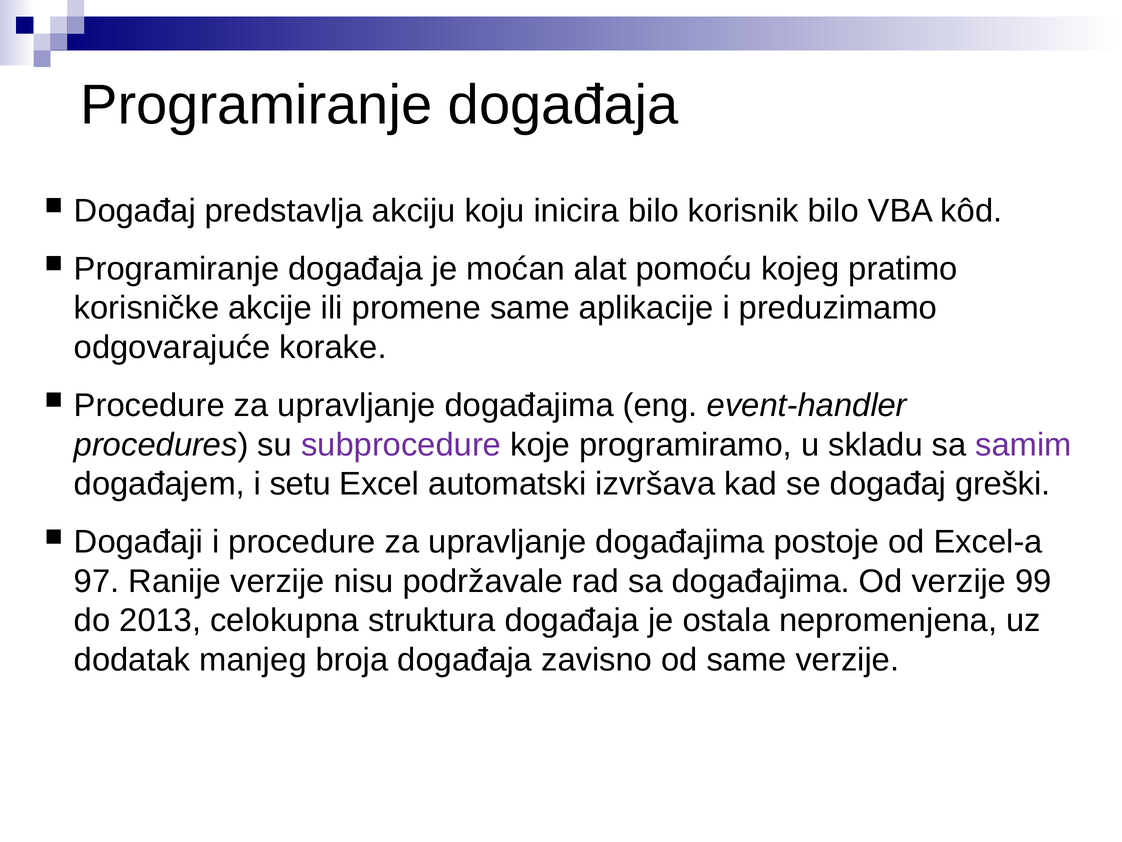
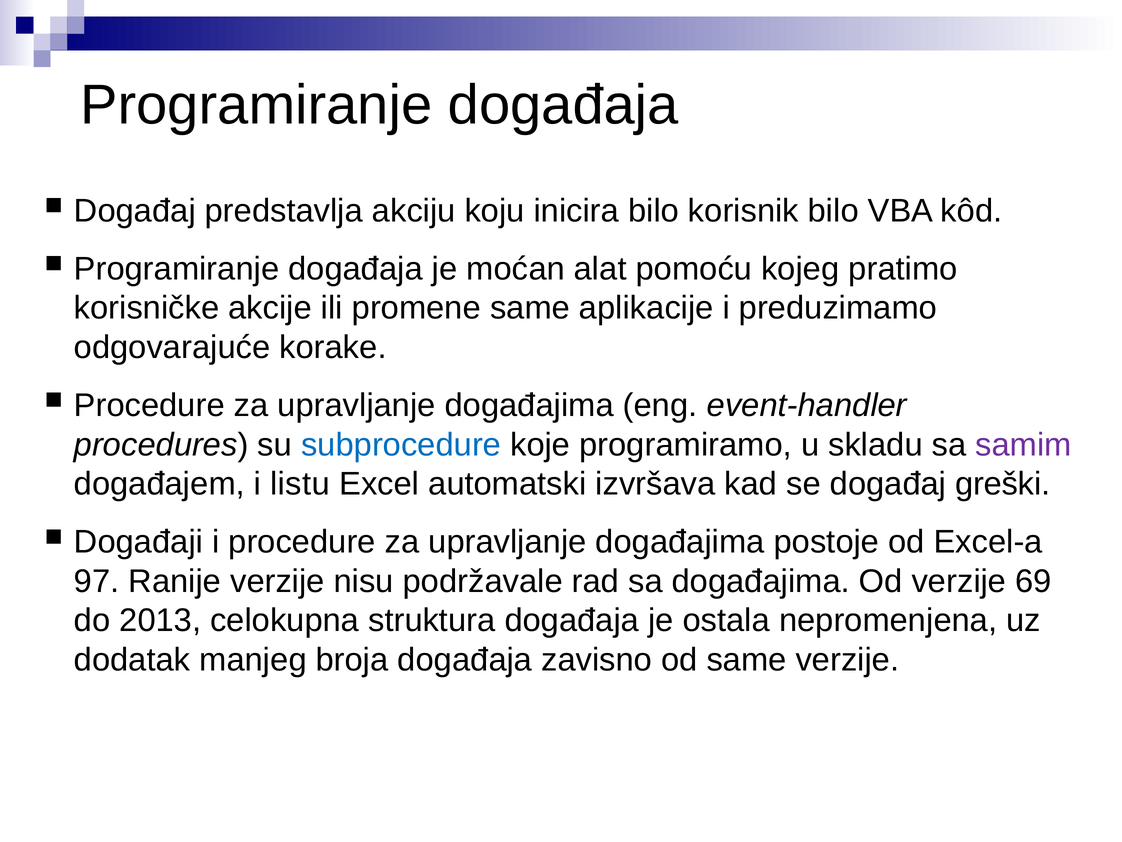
subprocedure colour: purple -> blue (401, 444)
setu: setu -> listu (300, 484)
99: 99 -> 69 (1033, 581)
